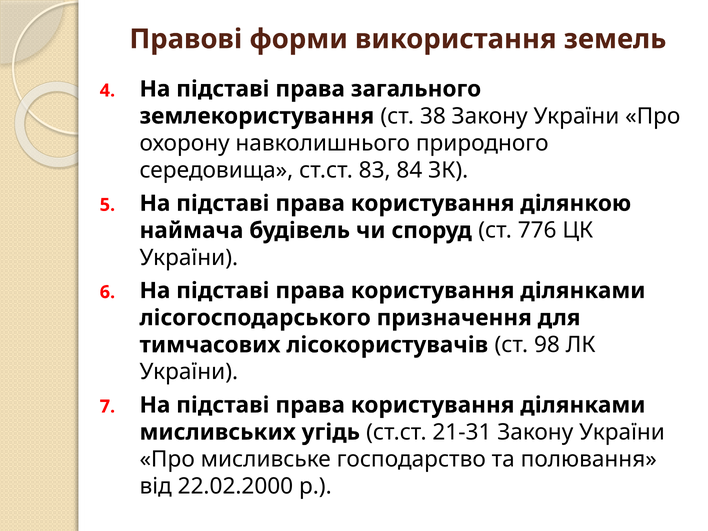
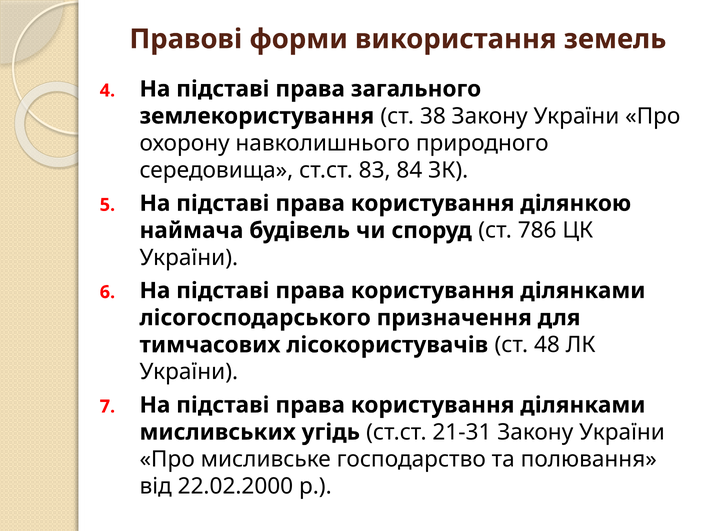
776: 776 -> 786 (537, 231)
98: 98 -> 48 (547, 345)
